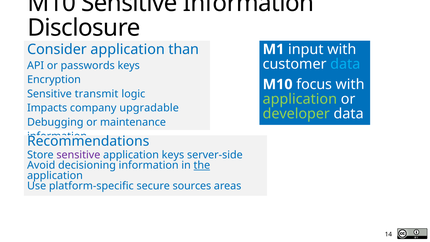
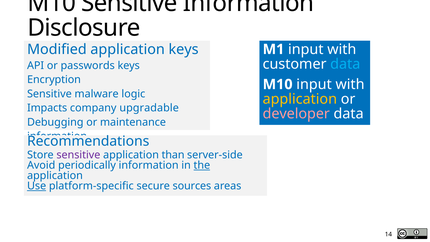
Consider: Consider -> Modified (57, 49)
application than: than -> keys (184, 49)
M10 focus: focus -> input (314, 84)
transmit: transmit -> malware (97, 94)
application colour: light green -> yellow (300, 99)
developer colour: light green -> pink (296, 114)
application keys: keys -> than (173, 155)
decisioning: decisioning -> periodically (87, 165)
Use underline: none -> present (37, 186)
